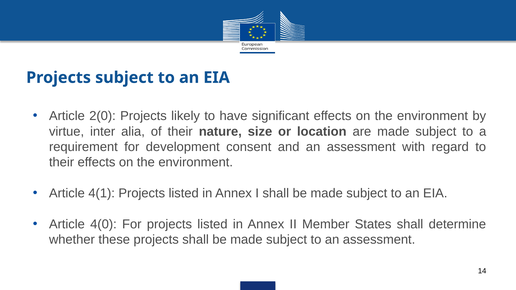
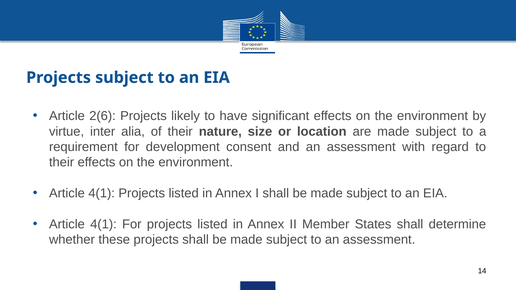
2(0: 2(0 -> 2(6 (102, 116)
4(0: 4(0 -> 4(1 (103, 224)
